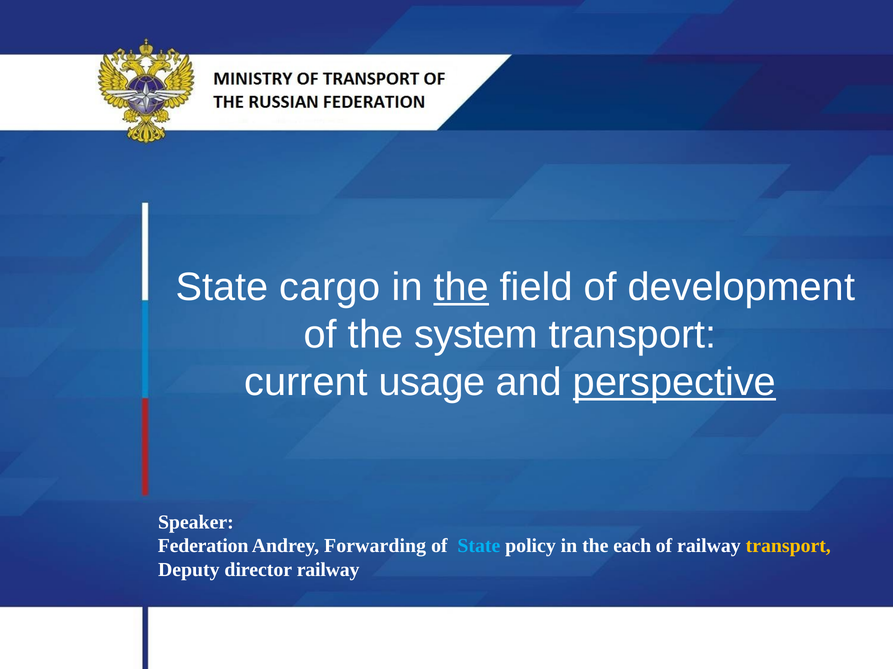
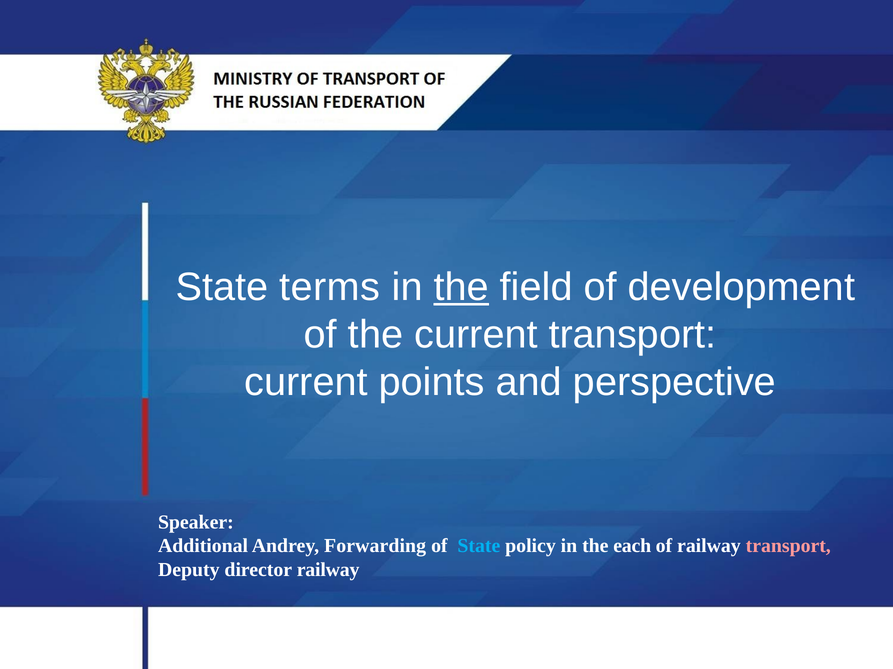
cargo: cargo -> terms (330, 288)
the system: system -> current (476, 335)
usage: usage -> points (432, 383)
perspective underline: present -> none (674, 383)
Federation: Federation -> Additional (203, 546)
transport colour: yellow -> pink (788, 546)
